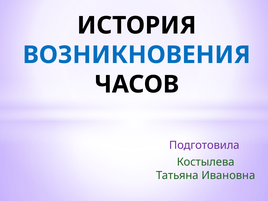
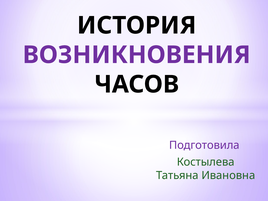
ВОЗНИКНОВЕНИЯ colour: blue -> purple (137, 55)
